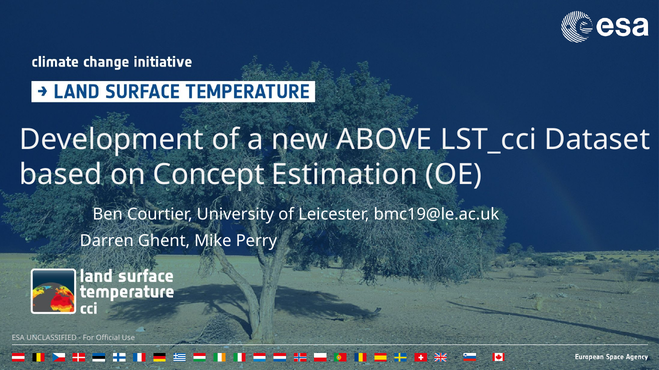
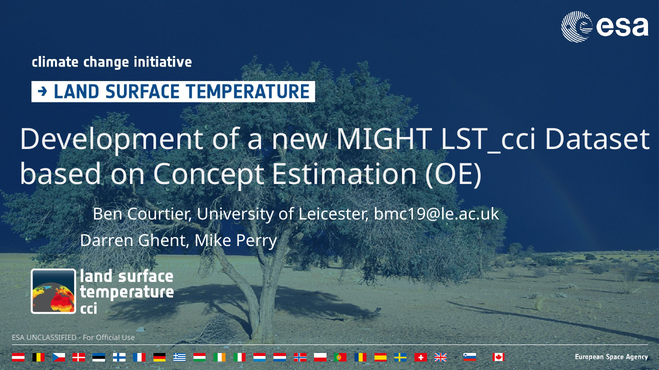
ABOVE: ABOVE -> MIGHT (384, 140)
